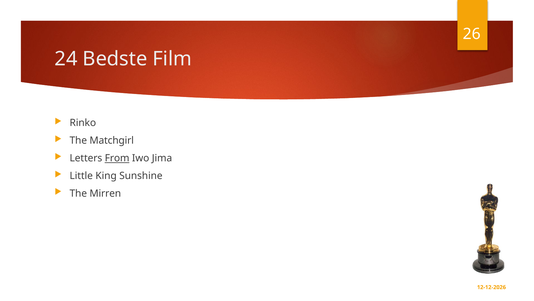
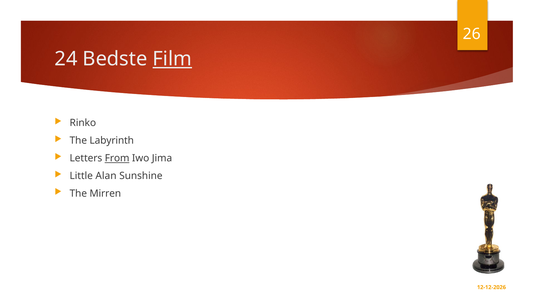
Film underline: none -> present (172, 59)
Matchgirl: Matchgirl -> Labyrinth (112, 140)
King: King -> Alan (106, 175)
